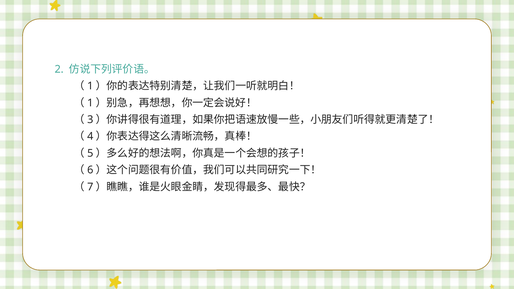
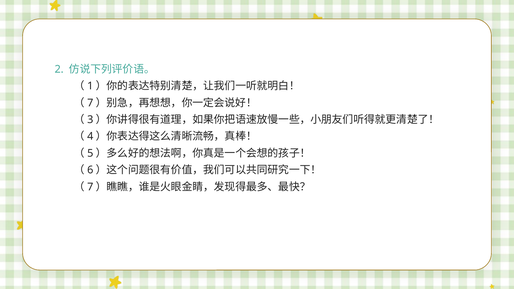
1: 1 -> 7 (90, 103)
